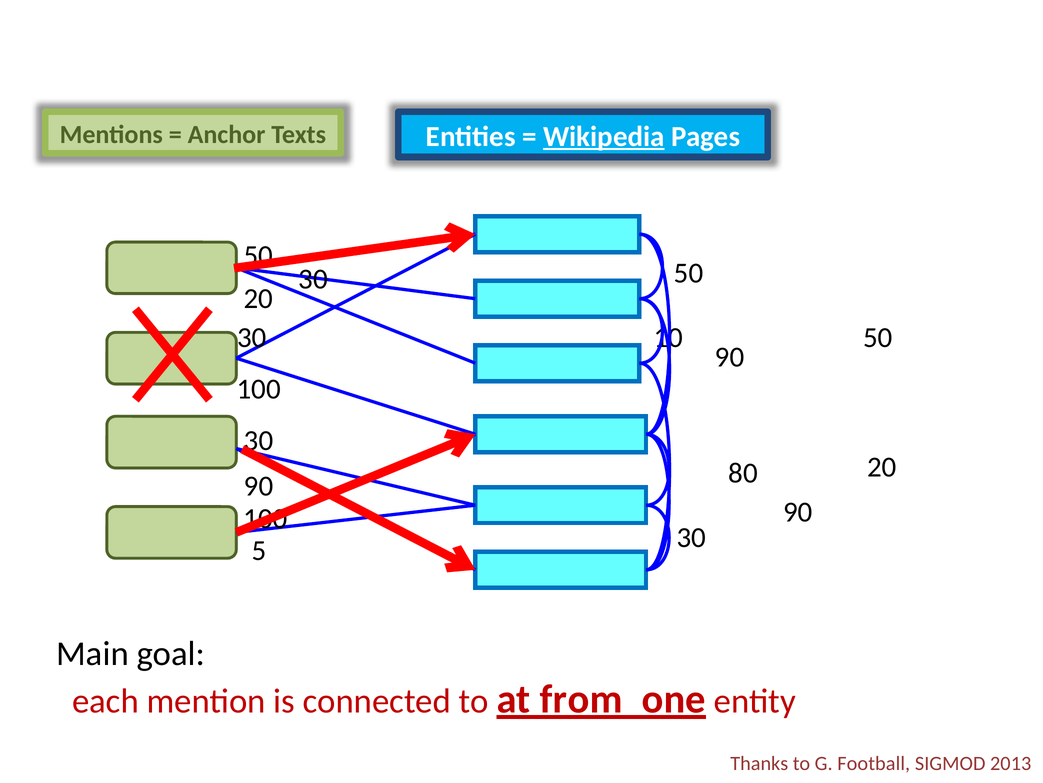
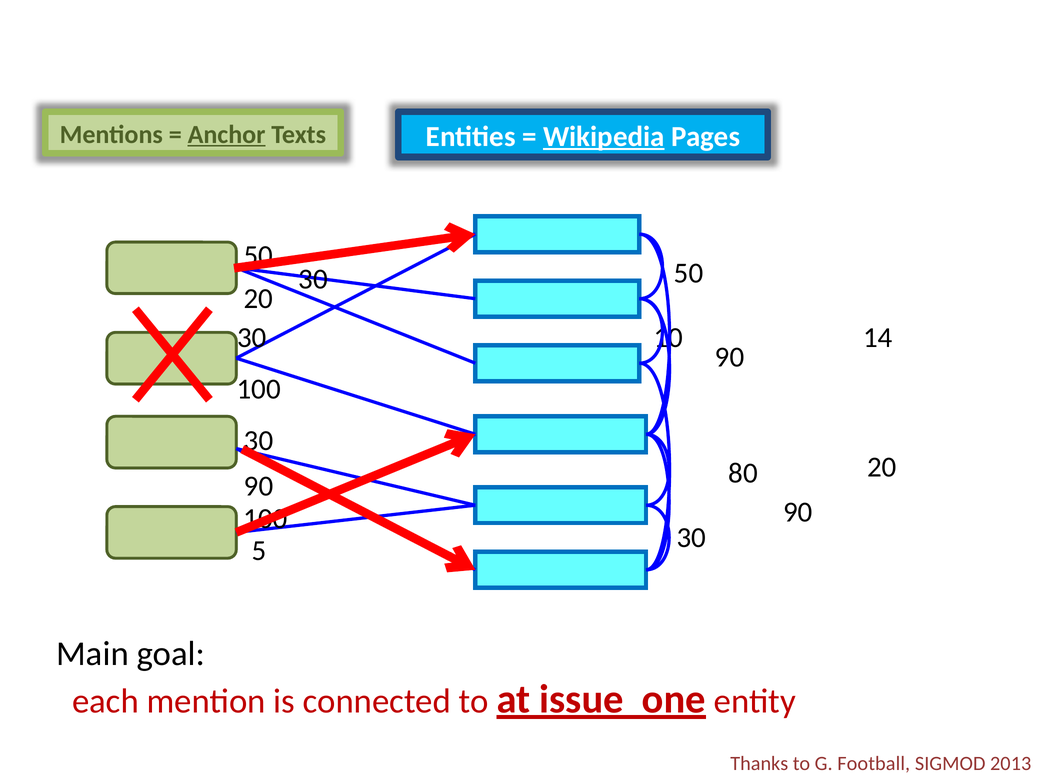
Anchor underline: none -> present (227, 134)
10 50: 50 -> 14 (878, 337)
from: from -> issue (581, 699)
